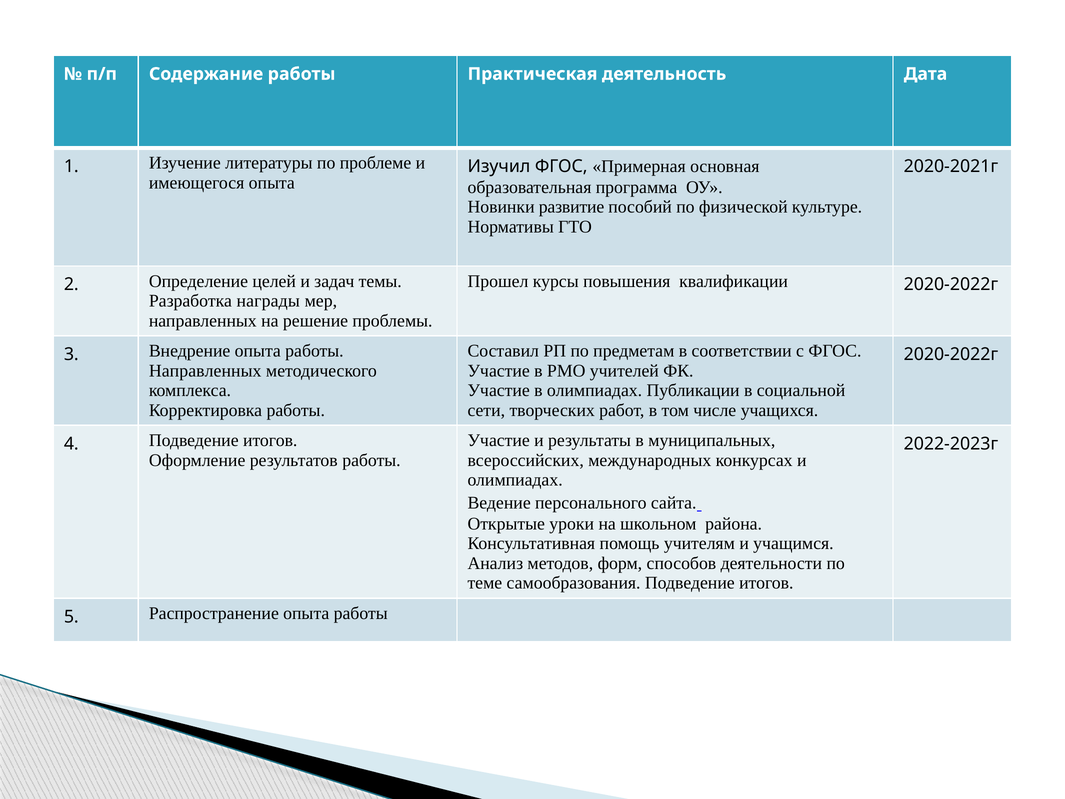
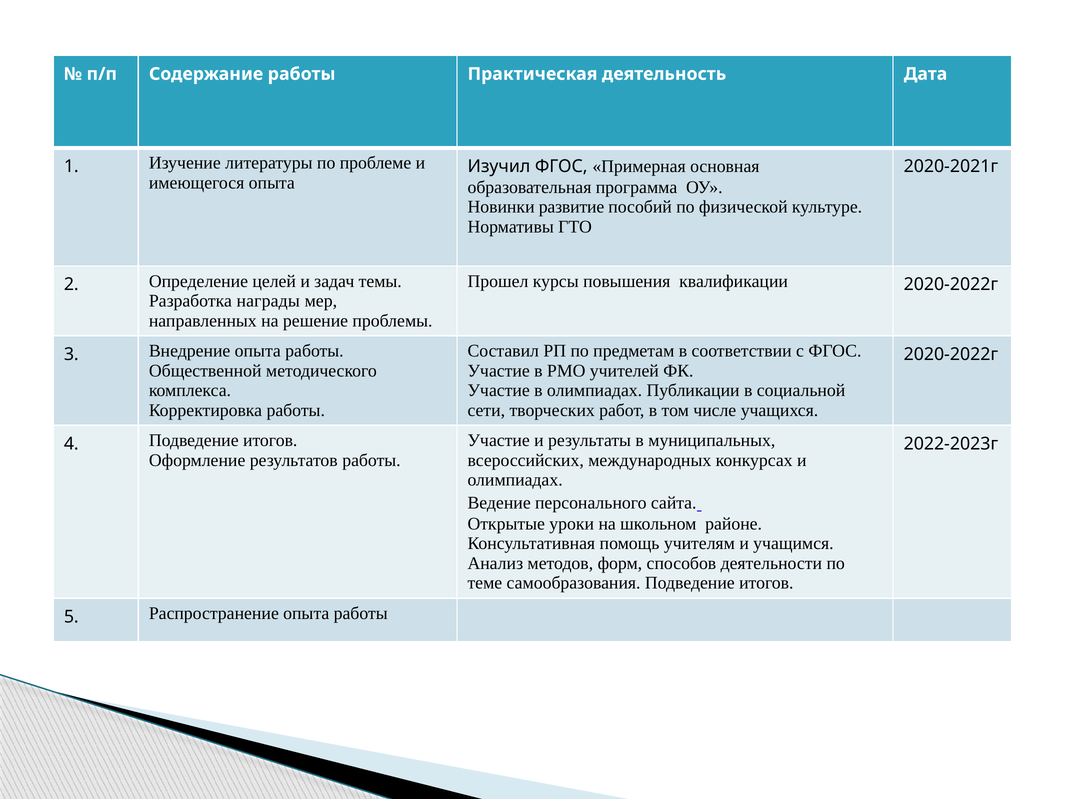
Направленных: Направленных -> Общественной (205, 371)
района: района -> районе (734, 524)
